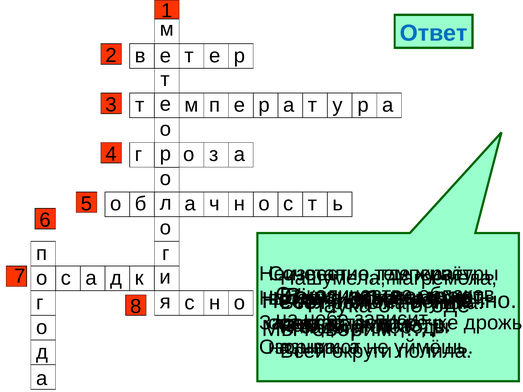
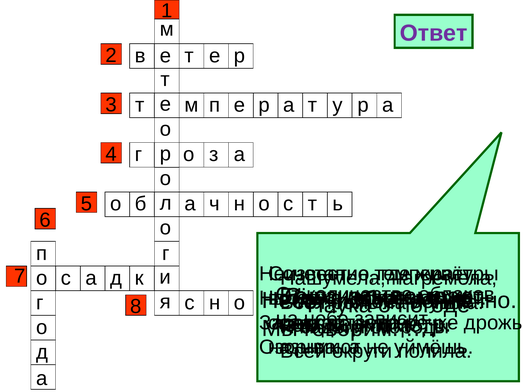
Ответ colour: blue -> purple (434, 33)
